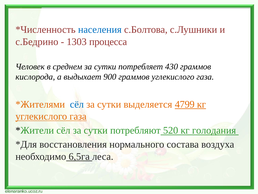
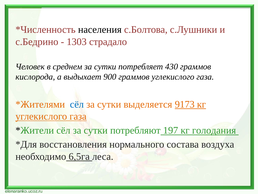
населения colour: blue -> black (100, 30)
процесса: процесса -> страдало (108, 42)
4799: 4799 -> 9173 (185, 104)
520: 520 -> 197 (171, 130)
